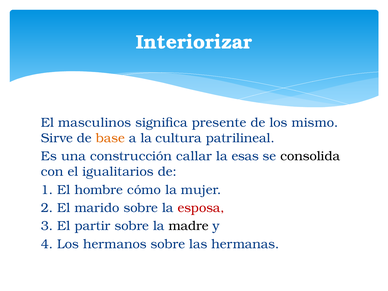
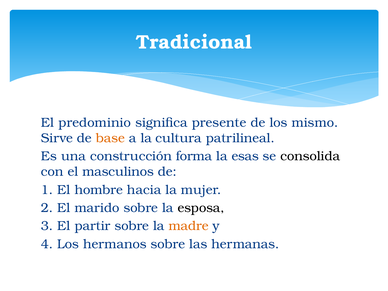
Interiorizar: Interiorizar -> Tradicional (194, 42)
masculinos: masculinos -> predominio (95, 123)
callar: callar -> forma (194, 156)
igualitarios: igualitarios -> masculinos (118, 172)
cómo: cómo -> hacia (144, 190)
esposa colour: red -> black (201, 208)
madre colour: black -> orange (189, 226)
